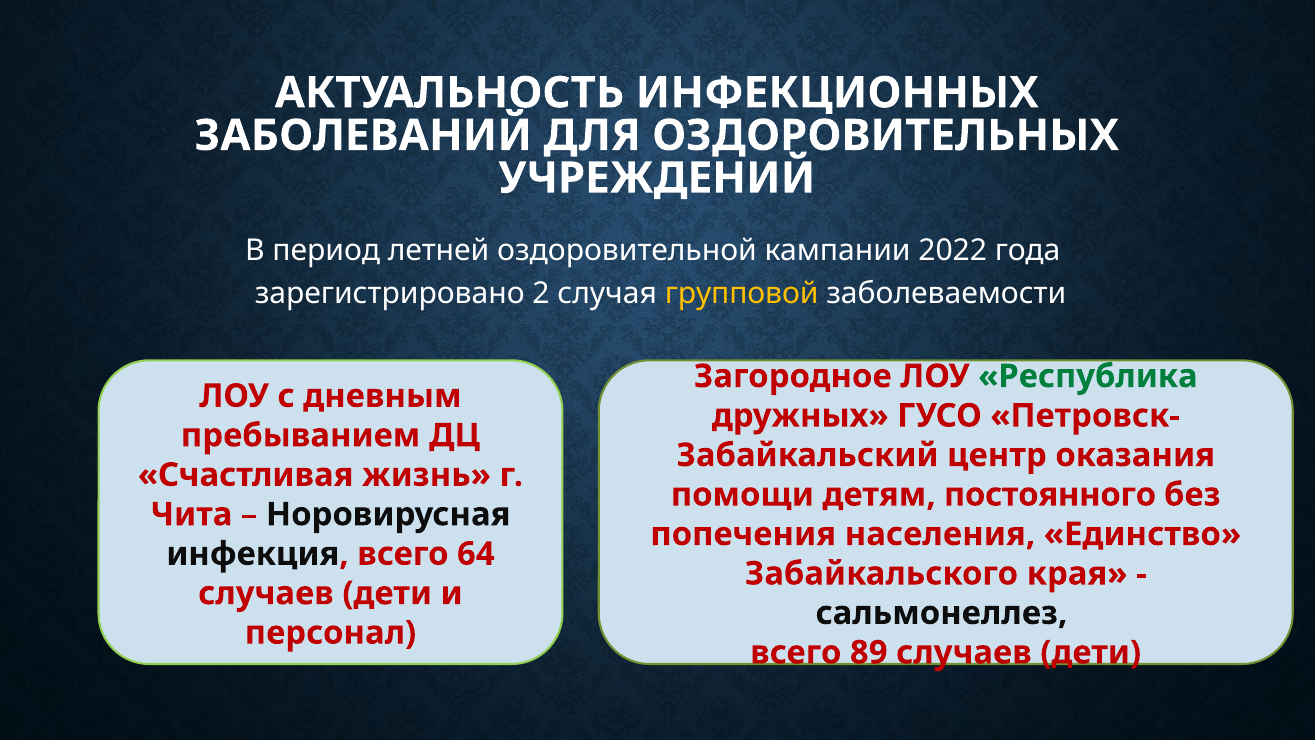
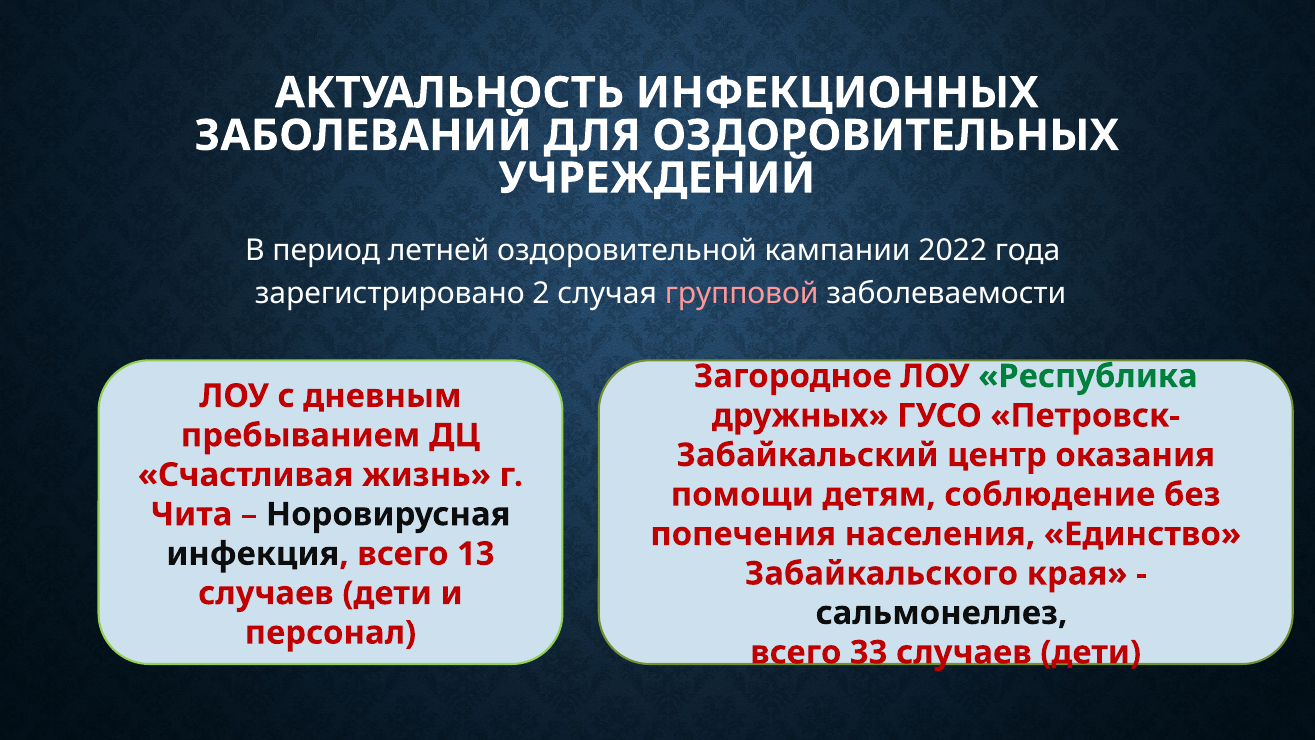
групповой colour: yellow -> pink (742, 293)
постоянного: постоянного -> соблюдение (1050, 494)
64: 64 -> 13 (476, 554)
89: 89 -> 33 (869, 652)
